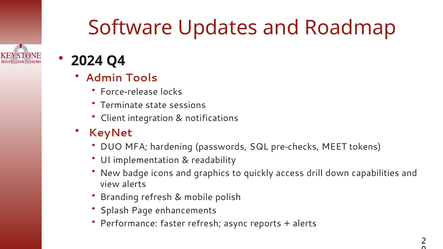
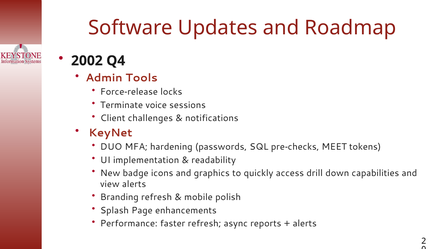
2024: 2024 -> 2002 (87, 61)
state: state -> voice (156, 105)
integration: integration -> challenges (150, 118)
